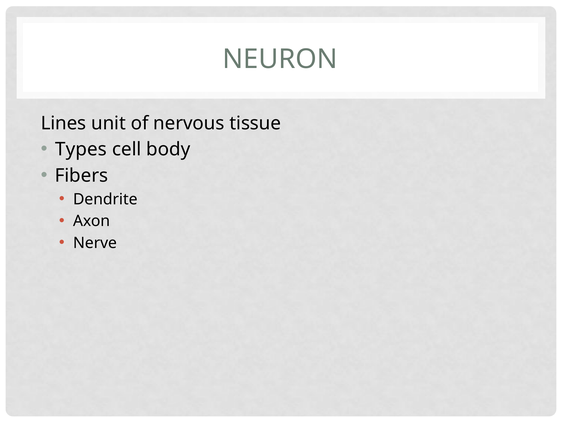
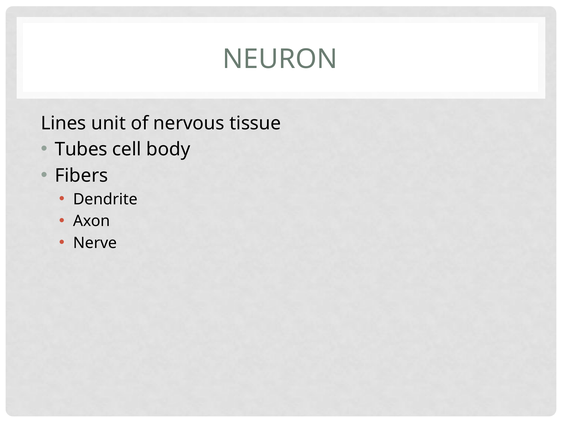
Types: Types -> Tubes (81, 149)
